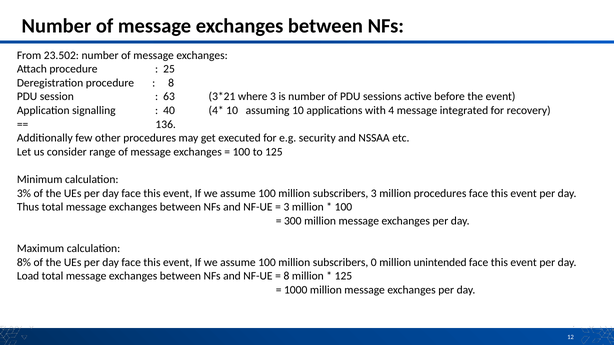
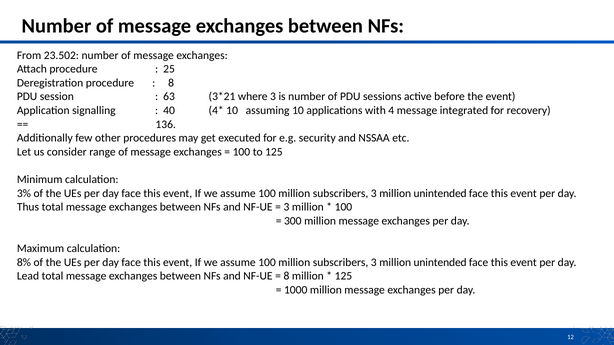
procedures: procedures -> unintended (440, 193)
0: 0 -> 3 (374, 263)
Load: Load -> Lead (28, 276)
